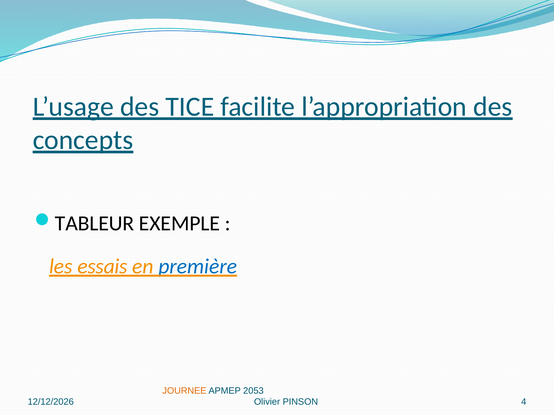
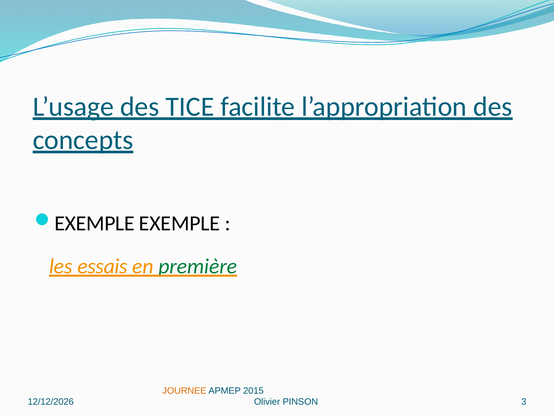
TABLEUR: TABLEUR -> EXEMPLE (95, 224)
première colour: blue -> green (198, 267)
2053: 2053 -> 2015 (253, 391)
4: 4 -> 3 (524, 402)
